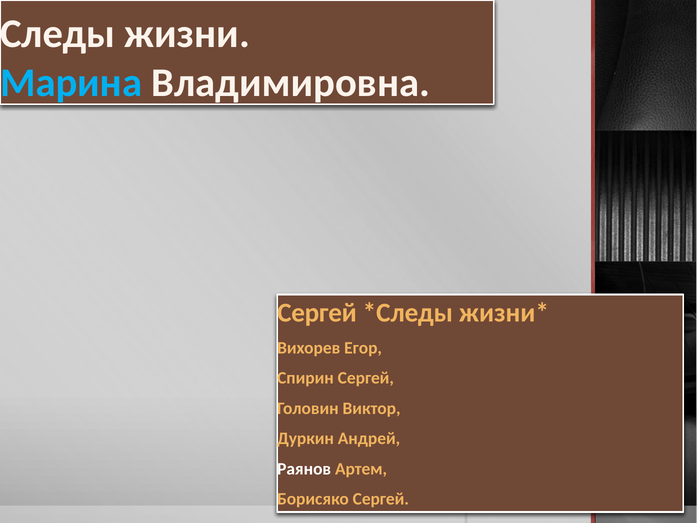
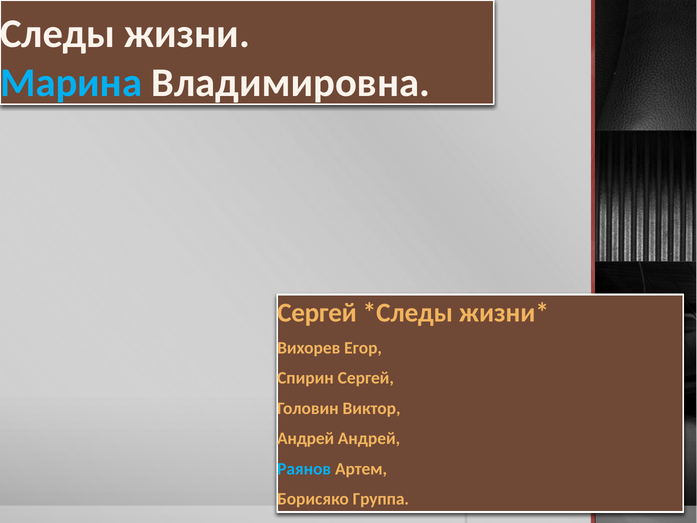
Дуркин: Дуркин -> Андрей (306, 438)
Раянов colour: white -> light blue (304, 469)
Борисяко Сергей: Сергей -> Группа (381, 499)
